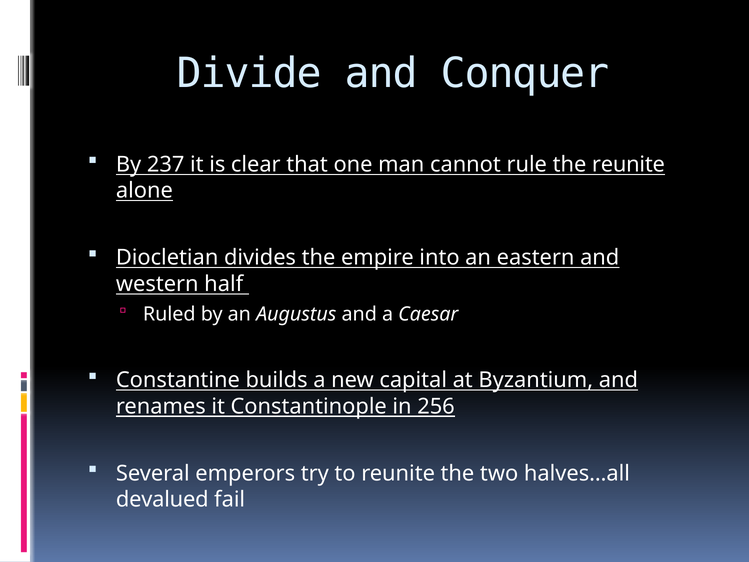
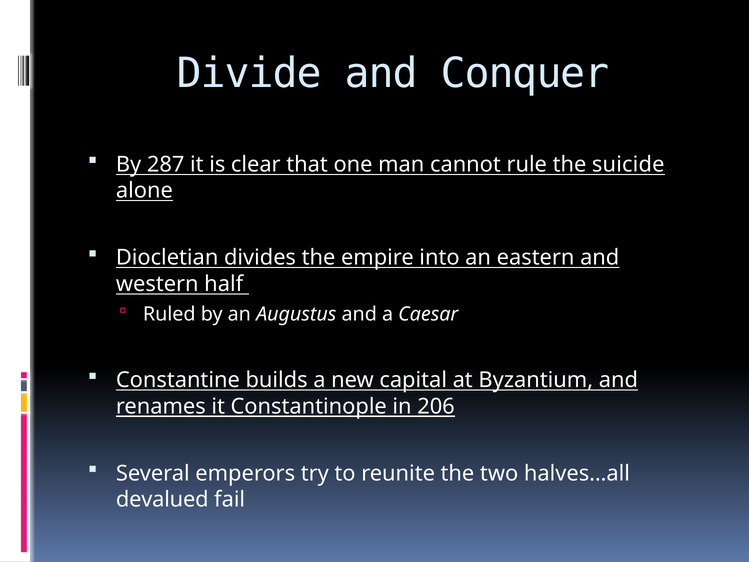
237: 237 -> 287 (166, 164)
the reunite: reunite -> suicide (628, 164)
256: 256 -> 206 (436, 406)
